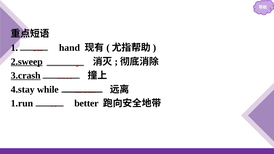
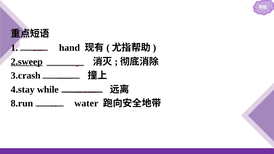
3.crash underline: present -> none (26, 76)
1.run: 1.run -> 8.run (22, 103)
better: better -> water (86, 103)
